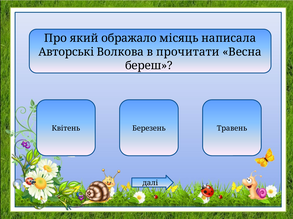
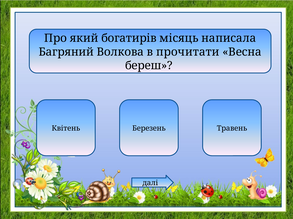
ображало: ображало -> богатирів (129, 38)
Авторські: Авторські -> Багряний (66, 52)
